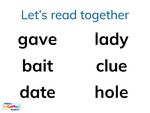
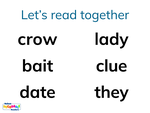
gave: gave -> crow (37, 39)
hole: hole -> they (112, 92)
